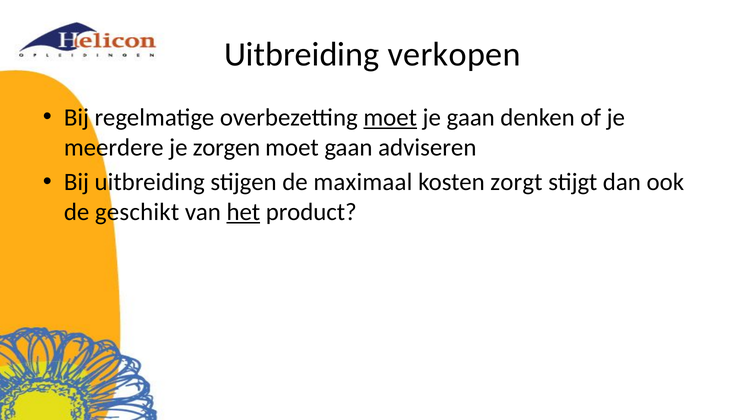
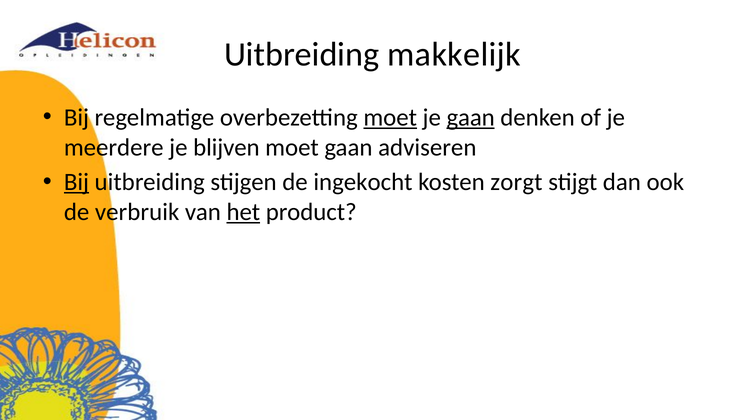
verkopen: verkopen -> makkelijk (454, 54)
gaan underline: none -> present (471, 117)
zorgen: zorgen -> blijven (226, 147)
Bij underline: none -> present (76, 182)
maximaal: maximaal -> ingekocht (363, 182)
geschikt: geschikt -> verbruik (137, 212)
